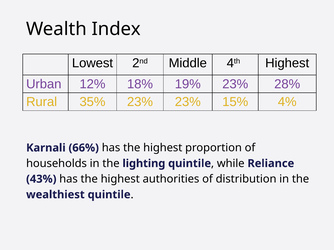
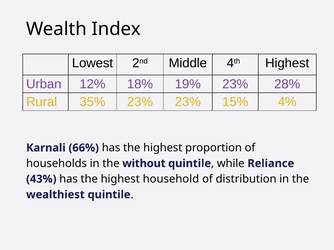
lighting: lighting -> without (144, 164)
authorities: authorities -> household (171, 179)
